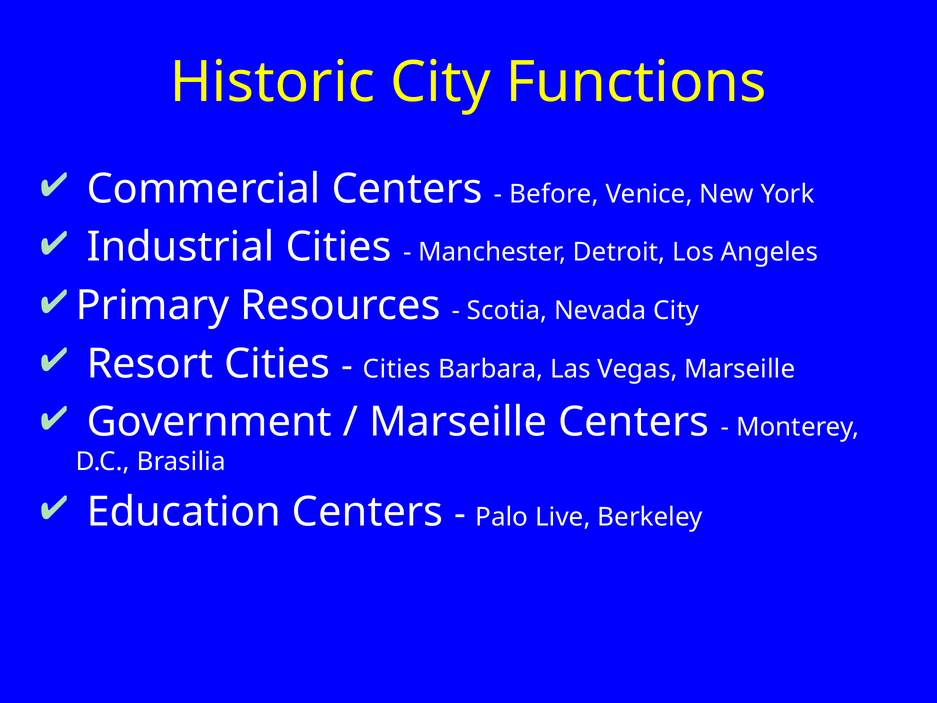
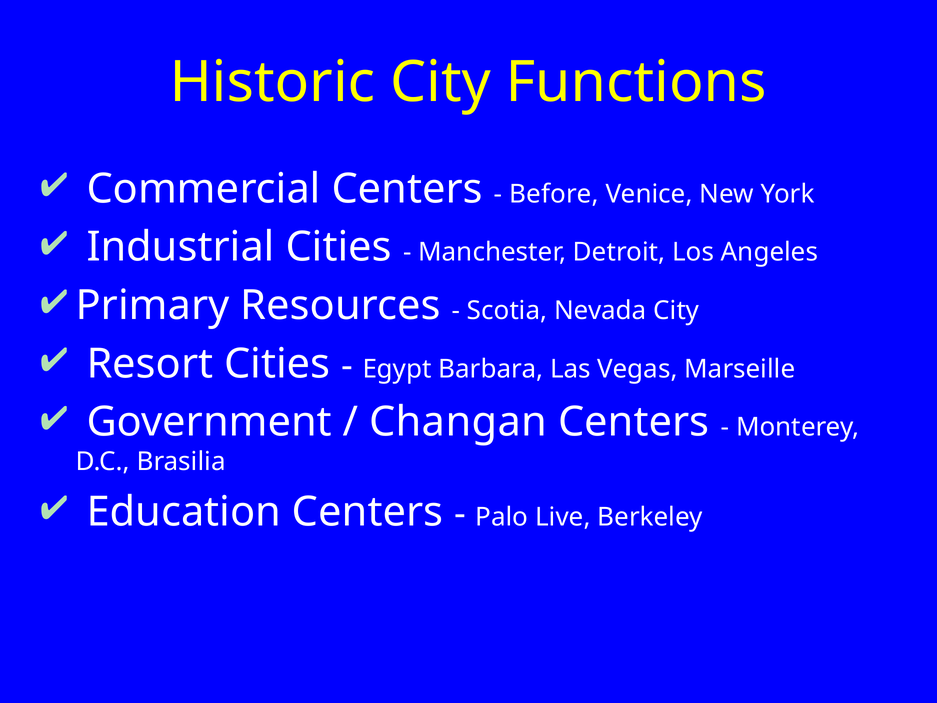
Cities: Cities -> Egypt (397, 369)
Marseille: Marseille -> Changan (458, 422)
